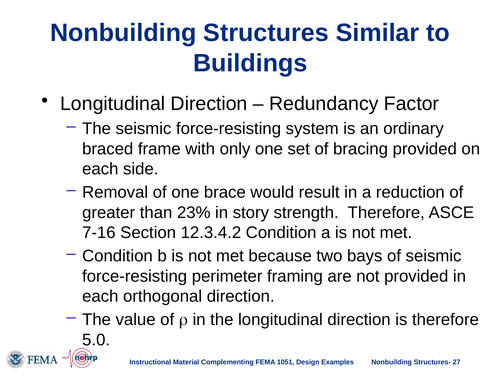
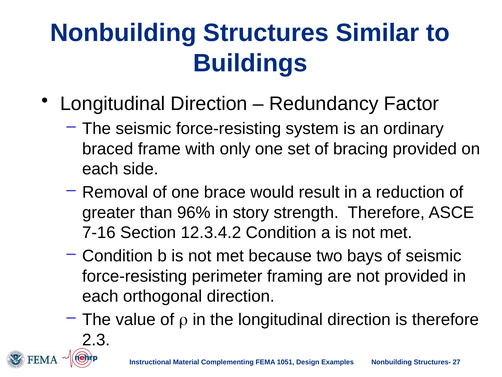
23%: 23% -> 96% (194, 212)
5.0: 5.0 -> 2.3 (96, 339)
